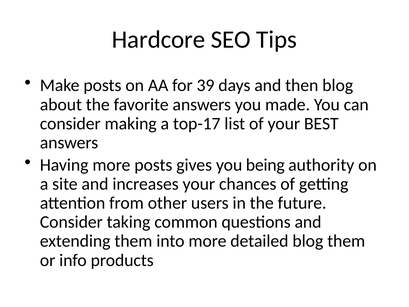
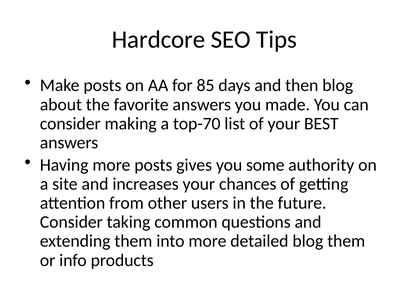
39: 39 -> 85 (206, 85)
top-17: top-17 -> top-70 (197, 123)
being: being -> some (265, 165)
